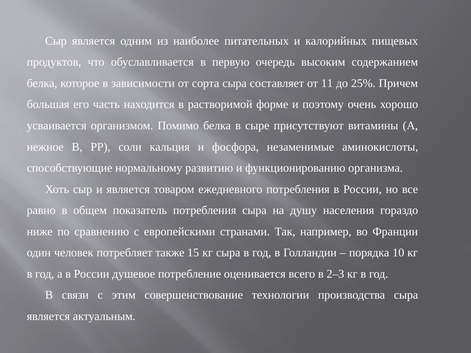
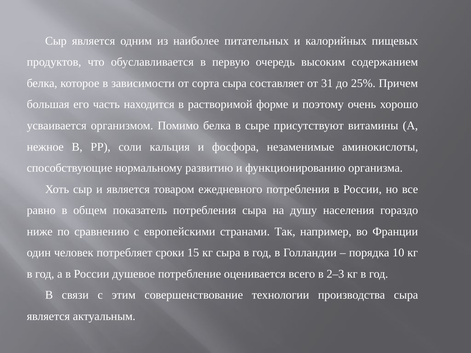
11: 11 -> 31 (327, 83)
также: также -> сроки (170, 253)
